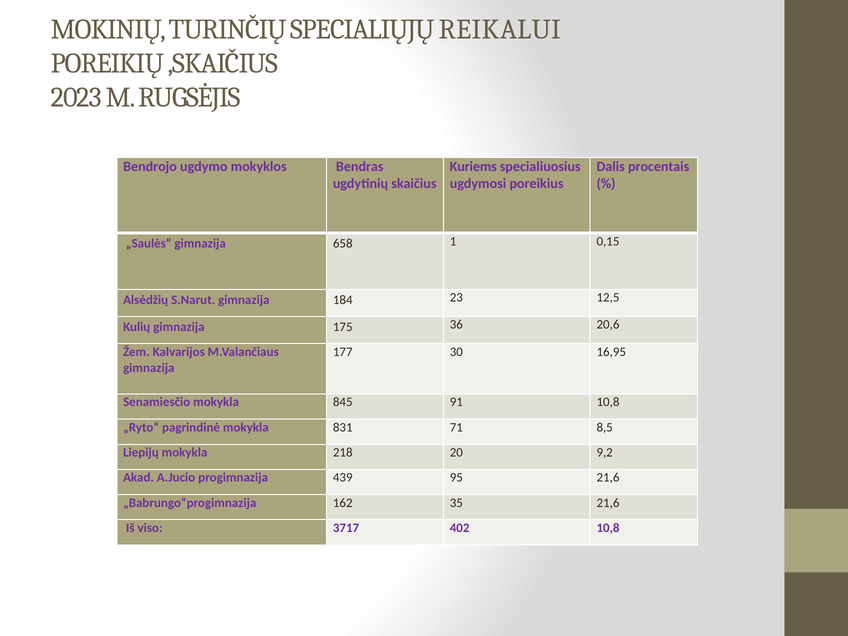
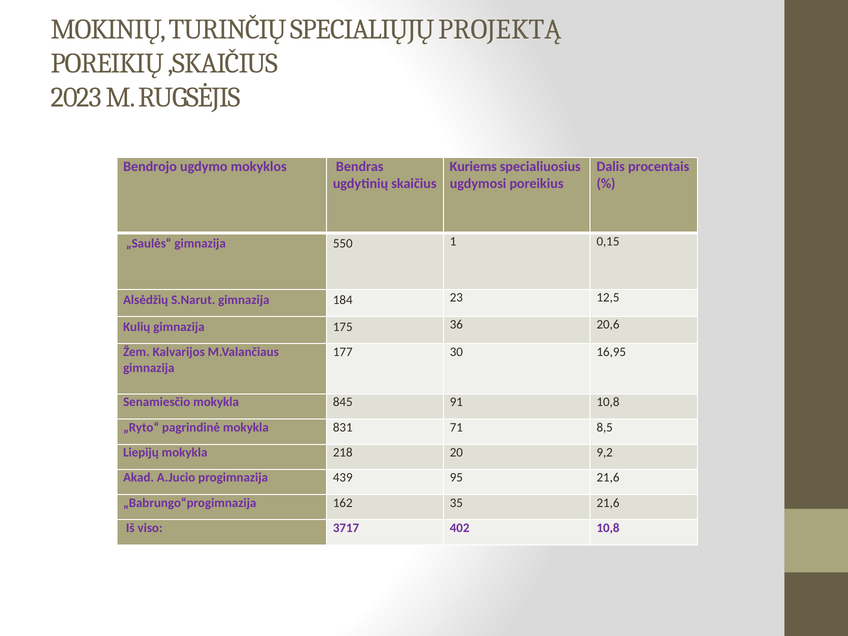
REIKALUI: REIKALUI -> PROJEKTĄ (500, 30)
658: 658 -> 550 (343, 244)
